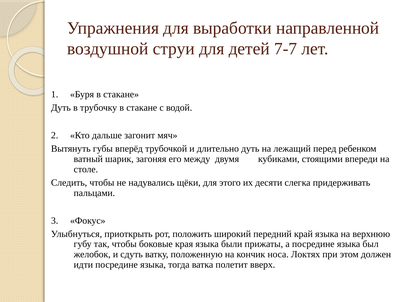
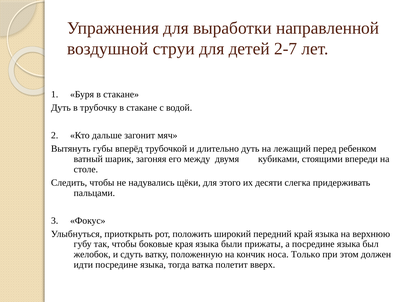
7-7: 7-7 -> 2-7 (286, 49)
Локтях: Локтях -> Только (306, 255)
